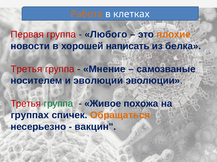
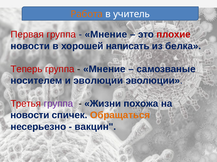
клетках: клетках -> учитель (132, 14)
Любого: Любого -> Мнение (106, 35)
плохие colour: orange -> red (174, 35)
Третья: Третья -> Теперь (27, 69)
группа colour: green -> purple (58, 104)
Живое: Живое -> Жизни (103, 104)
группах: группах -> новости (30, 116)
